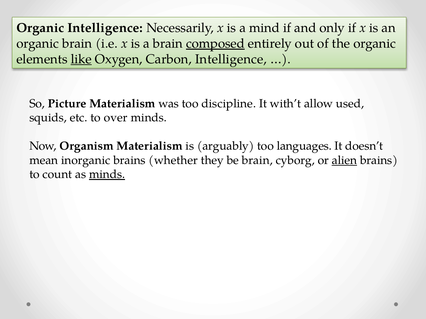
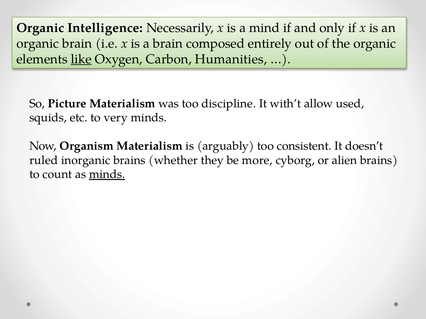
composed underline: present -> none (215, 44)
Carbon Intelligence: Intelligence -> Humanities (231, 59)
over: over -> very (116, 118)
languages: languages -> consistent (304, 146)
mean: mean -> ruled (44, 160)
be brain: brain -> more (257, 160)
alien underline: present -> none (344, 160)
